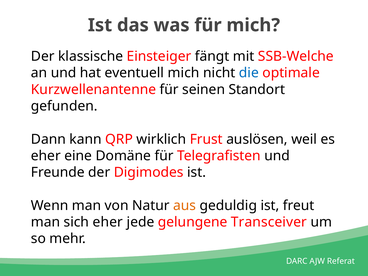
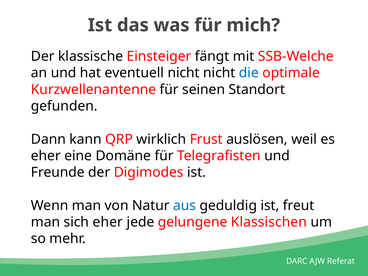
eventuell mich: mich -> nicht (184, 73)
aus colour: orange -> blue (185, 206)
Transceiver: Transceiver -> Klassischen (269, 222)
